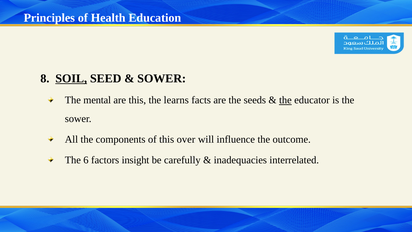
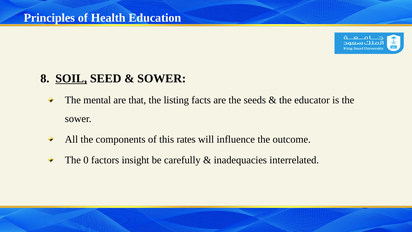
are this: this -> that (137, 100)
learns: learns -> listing (176, 100)
the underline: present -> none (285, 100)
over: over -> rates (186, 139)
6: 6 -> 0 (86, 160)
